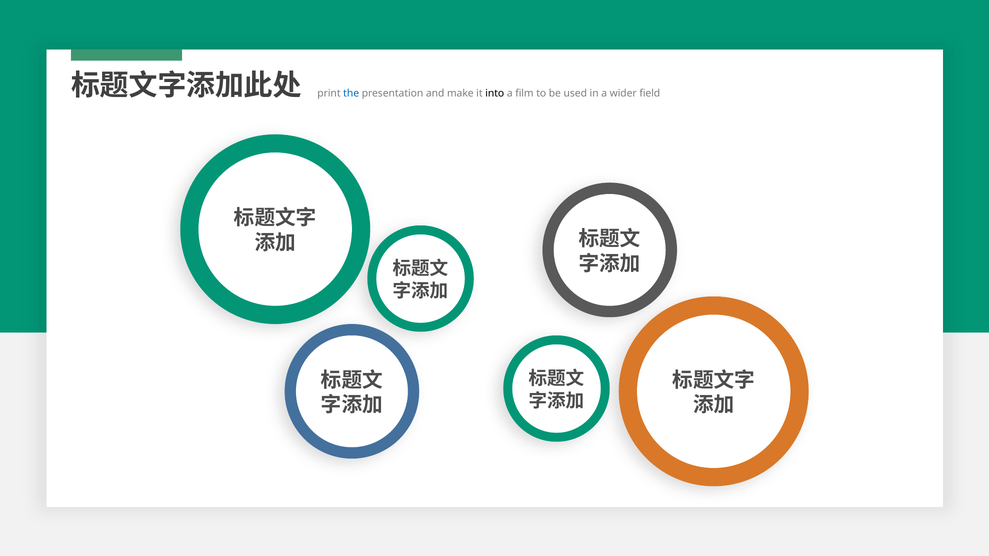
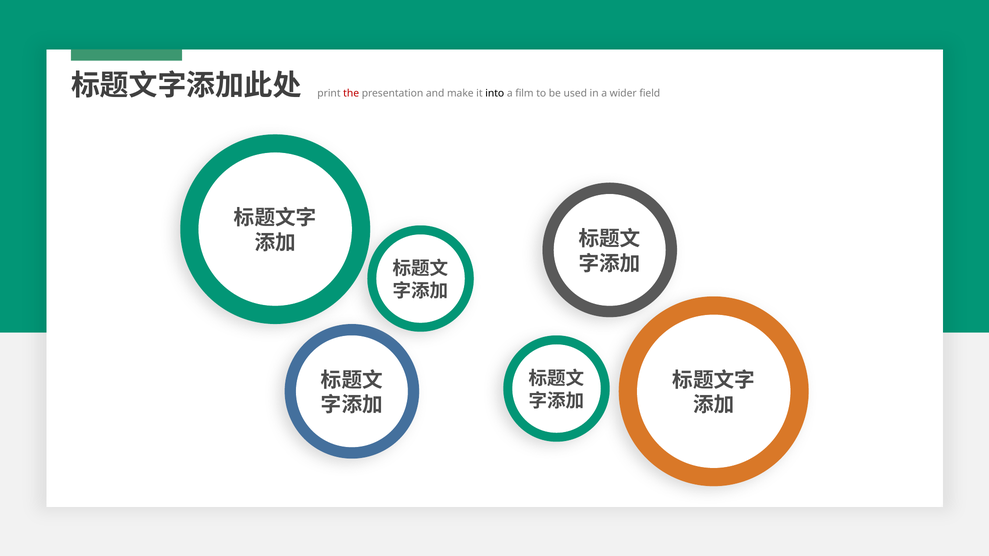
the colour: blue -> red (351, 93)
